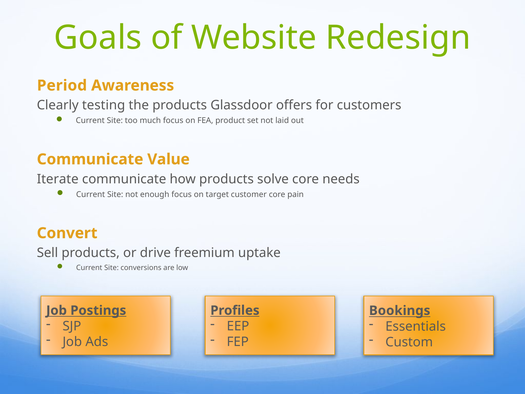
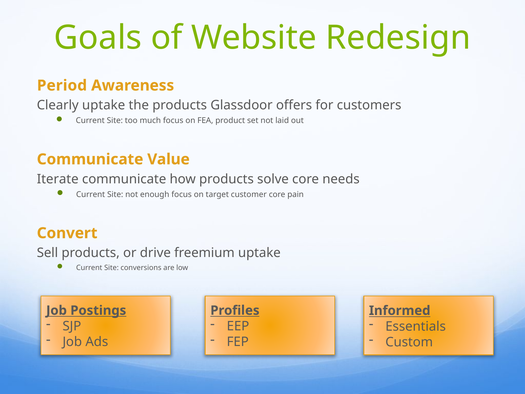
Clearly testing: testing -> uptake (104, 105)
Bookings: Bookings -> Informed (400, 310)
